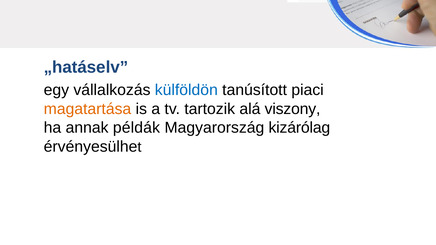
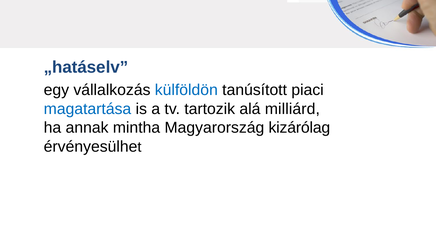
magatartása colour: orange -> blue (87, 109)
viszony: viszony -> milliárd (292, 109)
példák: példák -> mintha (137, 128)
